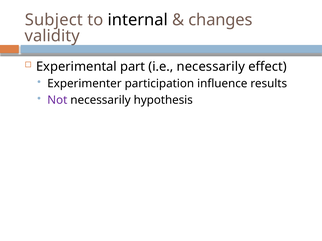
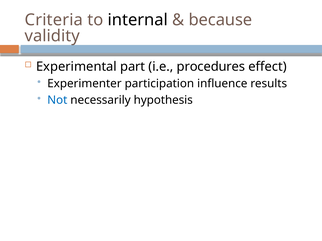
Subject: Subject -> Criteria (54, 20)
changes: changes -> because (220, 20)
i.e necessarily: necessarily -> procedures (211, 67)
Not colour: purple -> blue (57, 100)
